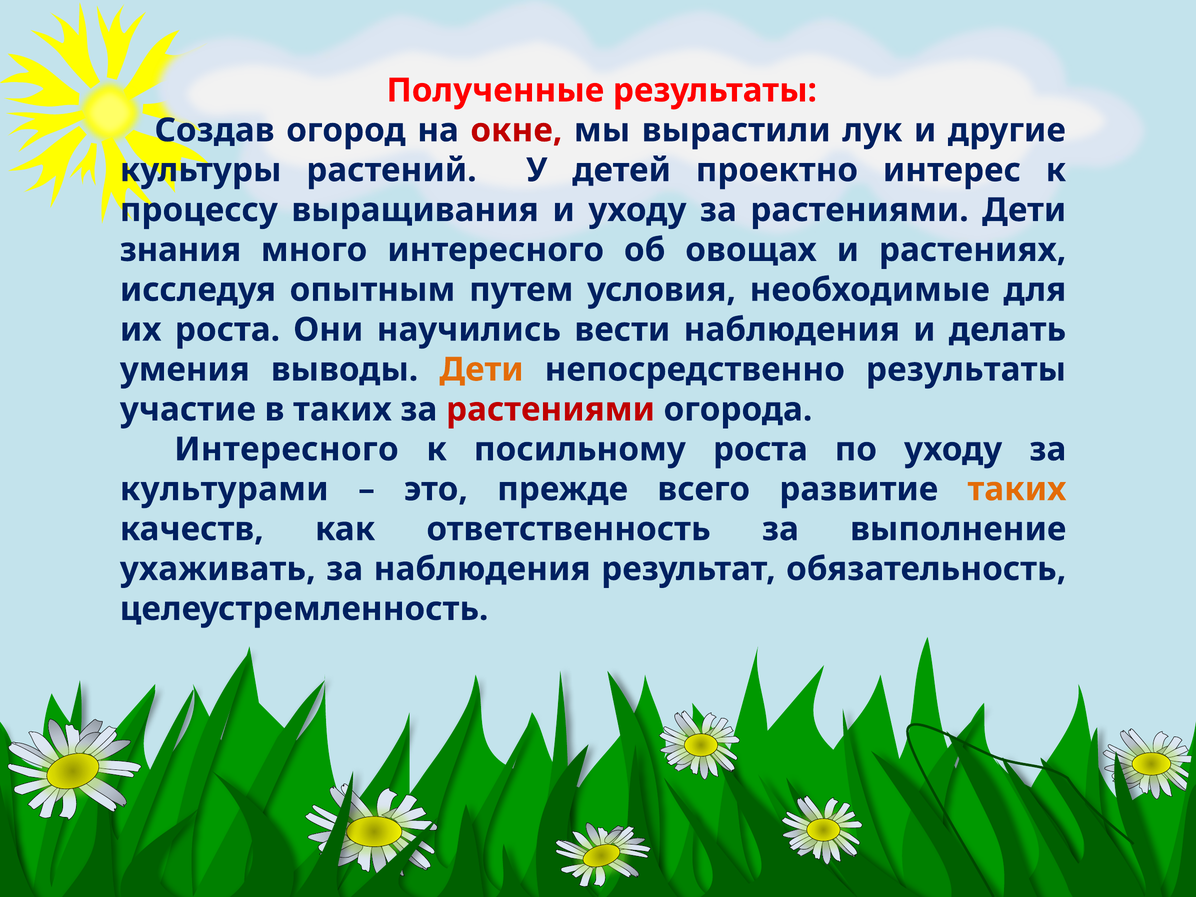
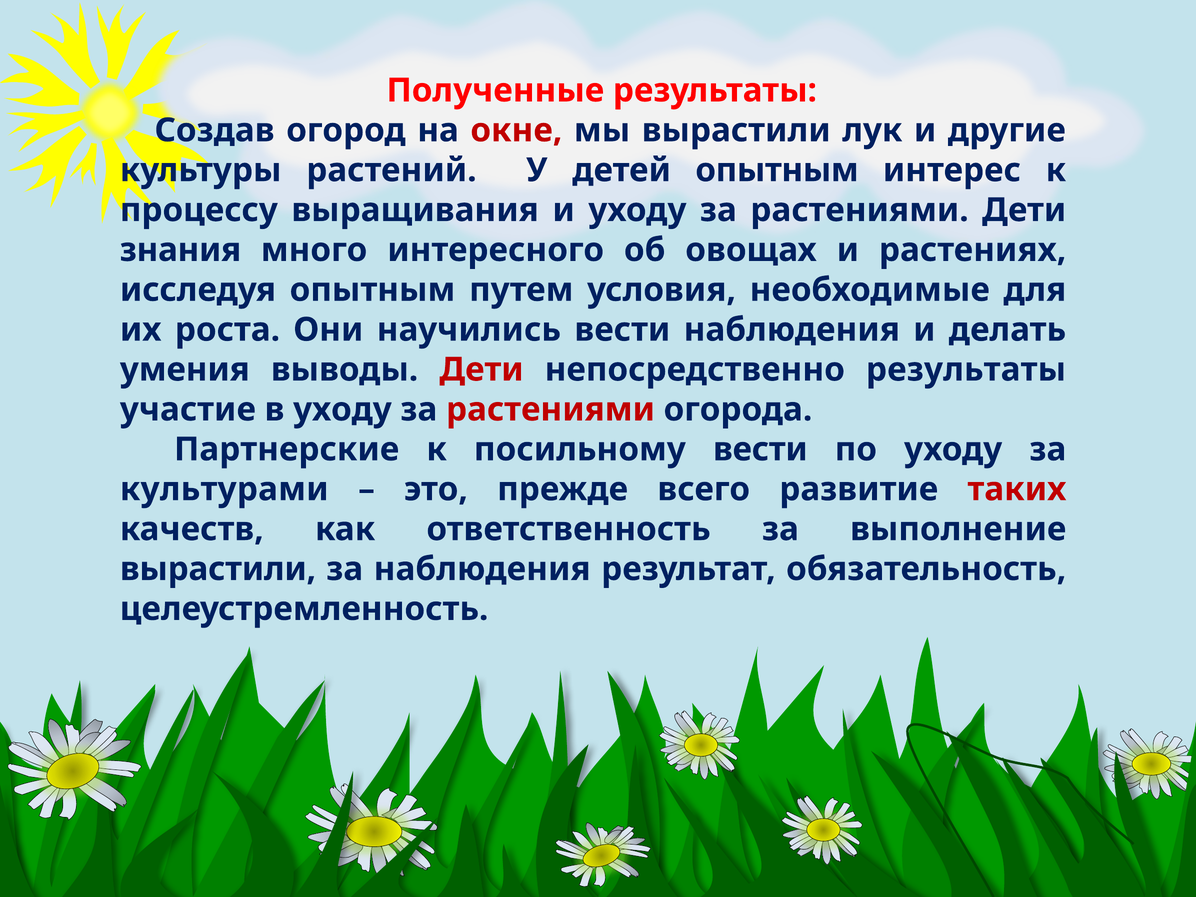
детей проектно: проектно -> опытным (777, 170)
Дети colour: orange -> red (481, 370)
в таких: таких -> уходу (342, 410)
Интересного: Интересного -> Партнерские (287, 449)
посильному роста: роста -> вести (760, 449)
таких colour: orange -> red (1017, 489)
ухаживать: ухаживать -> вырастили (218, 569)
